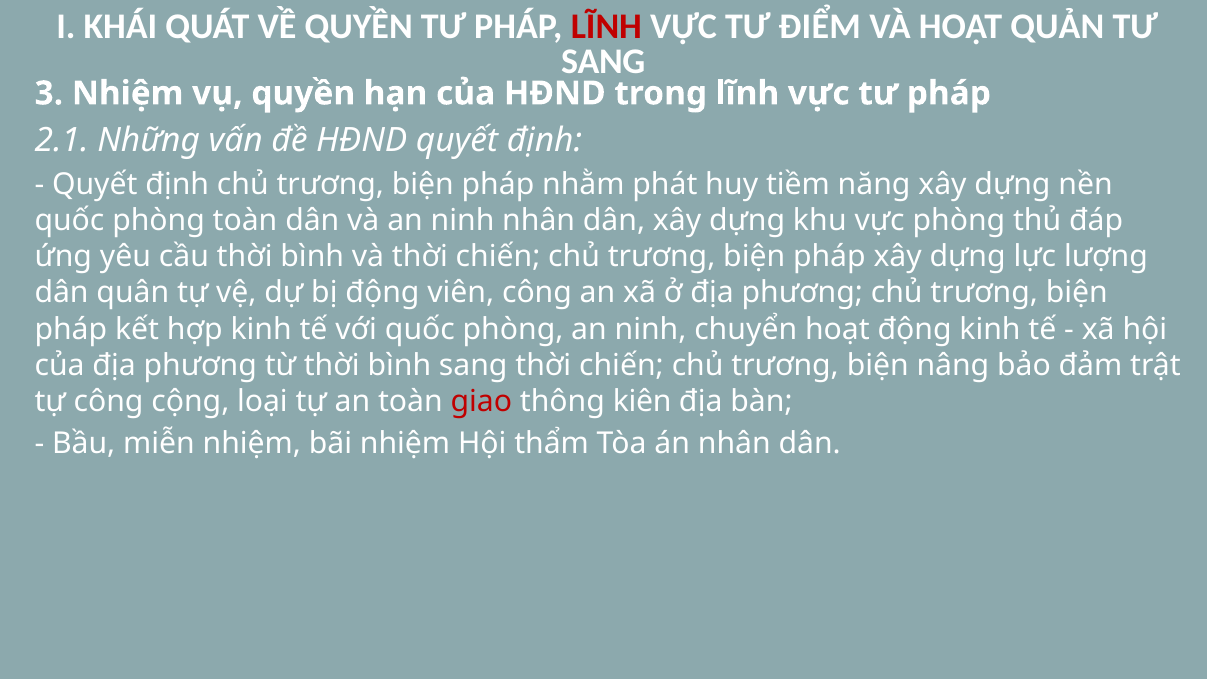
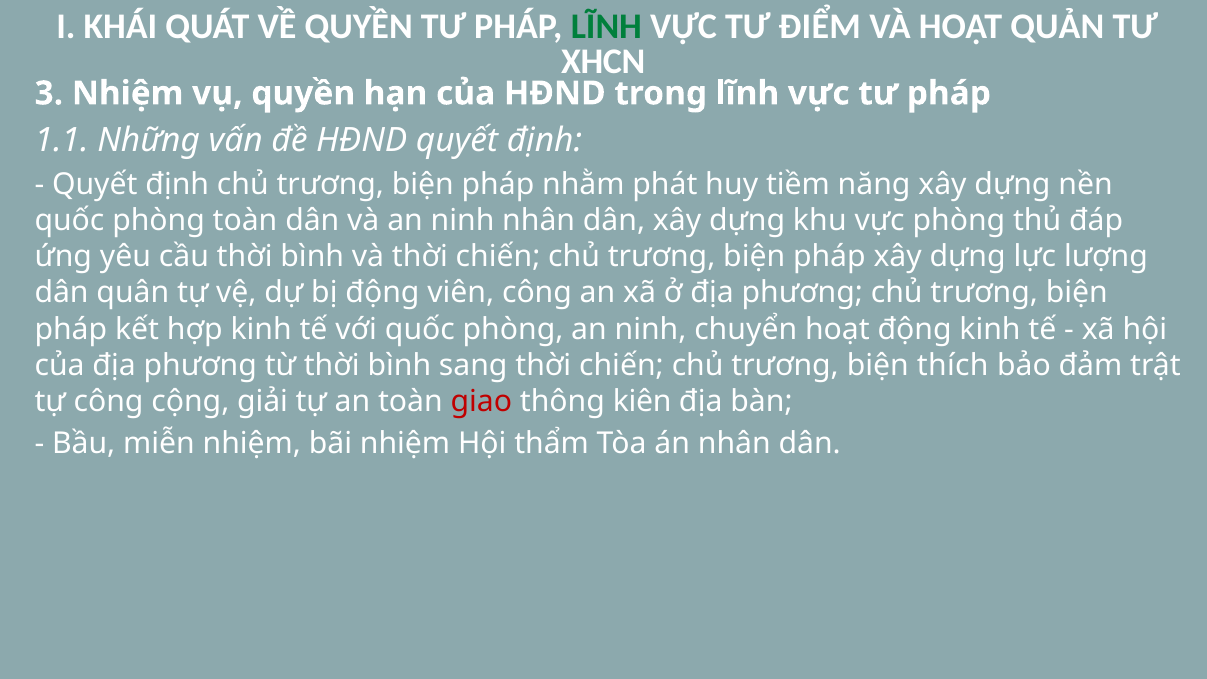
LĨNH colour: red -> green (606, 27)
SANG: SANG -> XHCN (603, 62)
2.1: 2.1 -> 1.1 (62, 140)
nâng: nâng -> thích (953, 365)
loại: loại -> giải (263, 402)
